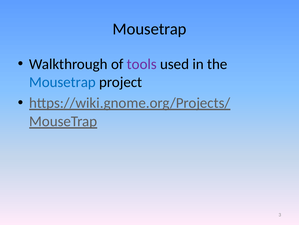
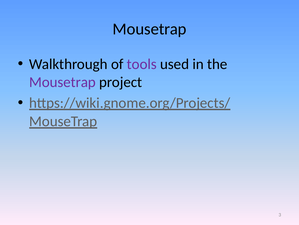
Mousetrap colour: blue -> purple (62, 82)
